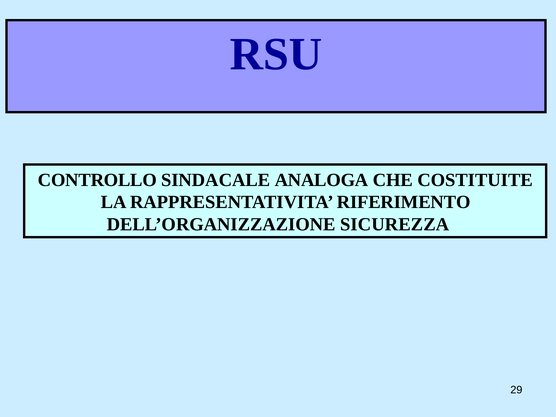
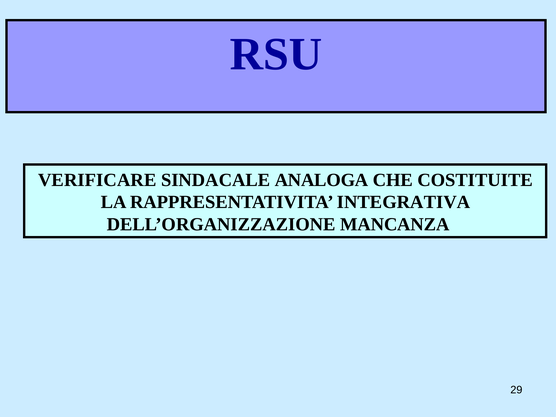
CONTROLLO: CONTROLLO -> VERIFICARE (97, 180)
RIFERIMENTO: RIFERIMENTO -> INTEGRATIVA (404, 202)
SICUREZZA: SICUREZZA -> MANCANZA (395, 224)
